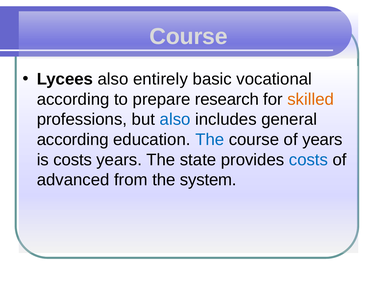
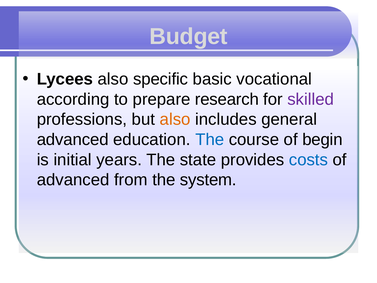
Course: Course -> Budget (189, 36)
entirely: entirely -> specific (161, 79)
skilled colour: orange -> purple (311, 99)
also colour: blue -> orange (175, 119)
according: according -> advanced (73, 139)
of years: years -> begin (322, 139)
is costs: costs -> initial (73, 160)
